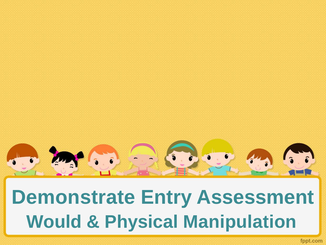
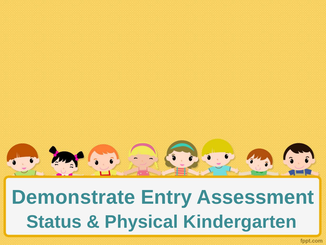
Would: Would -> Status (54, 221)
Manipulation: Manipulation -> Kindergarten (240, 221)
